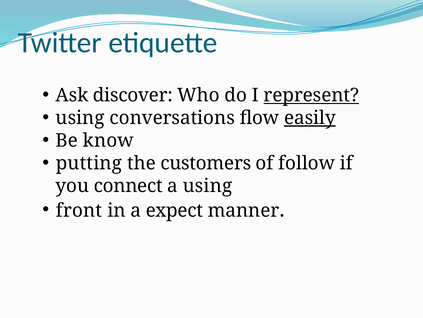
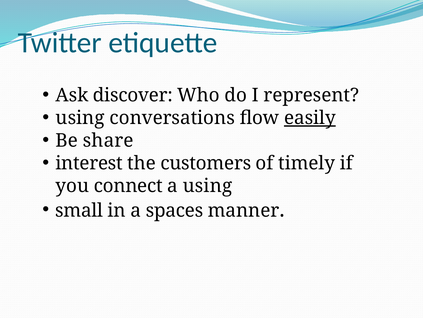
represent underline: present -> none (311, 95)
know: know -> share (108, 140)
putting: putting -> interest (89, 163)
follow: follow -> timely (307, 163)
front: front -> small (79, 210)
expect: expect -> spaces (174, 210)
